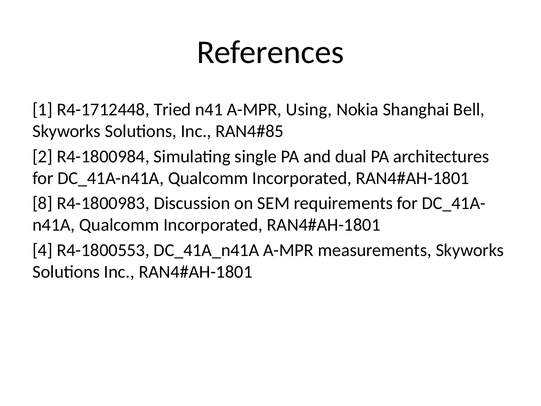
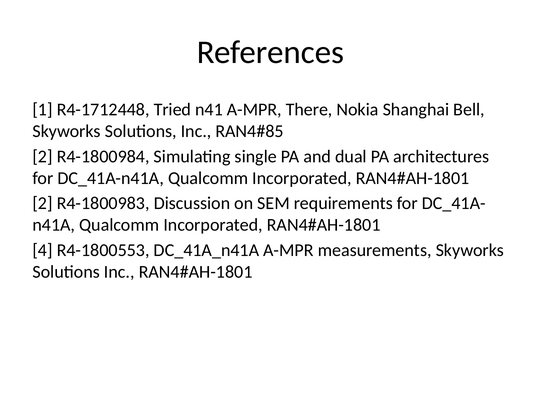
Using: Using -> There (309, 109)
8: 8 -> 2 (43, 203)
